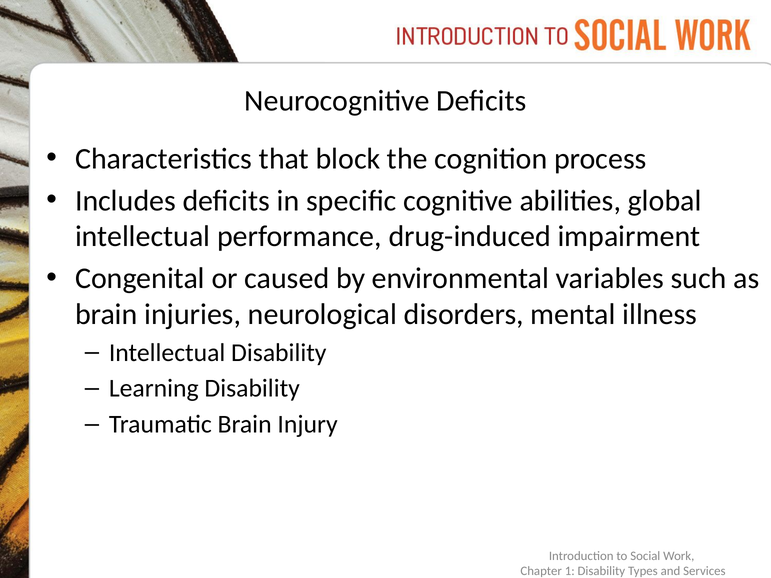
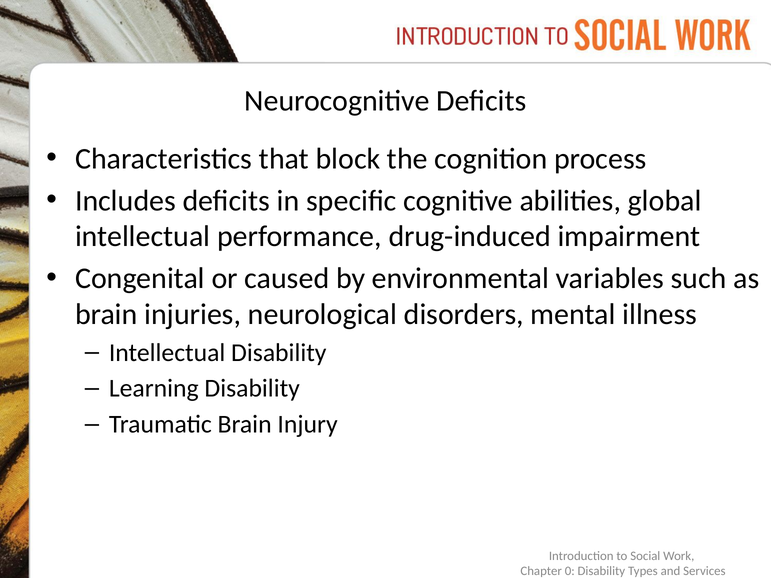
1: 1 -> 0 (570, 571)
